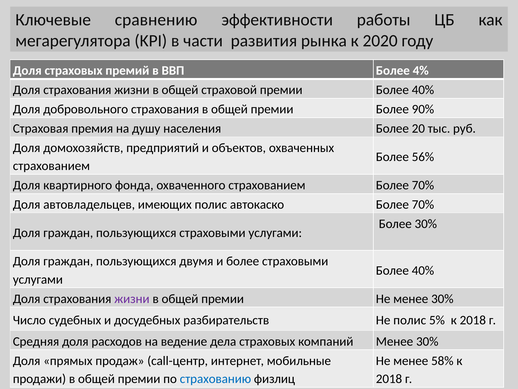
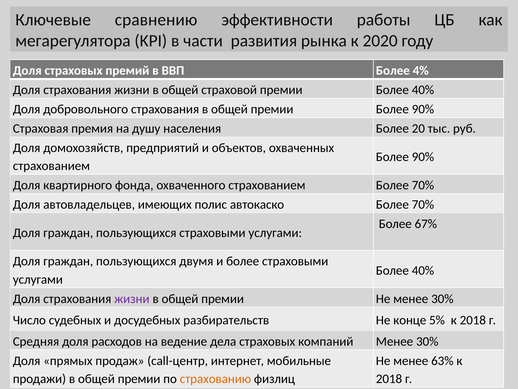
56%: 56% -> 90% (423, 157)
Более 30%: 30% -> 67% (426, 224)
Не полис: полис -> конце (410, 320)
58%: 58% -> 63% (442, 360)
страхованию colour: blue -> orange (215, 378)
